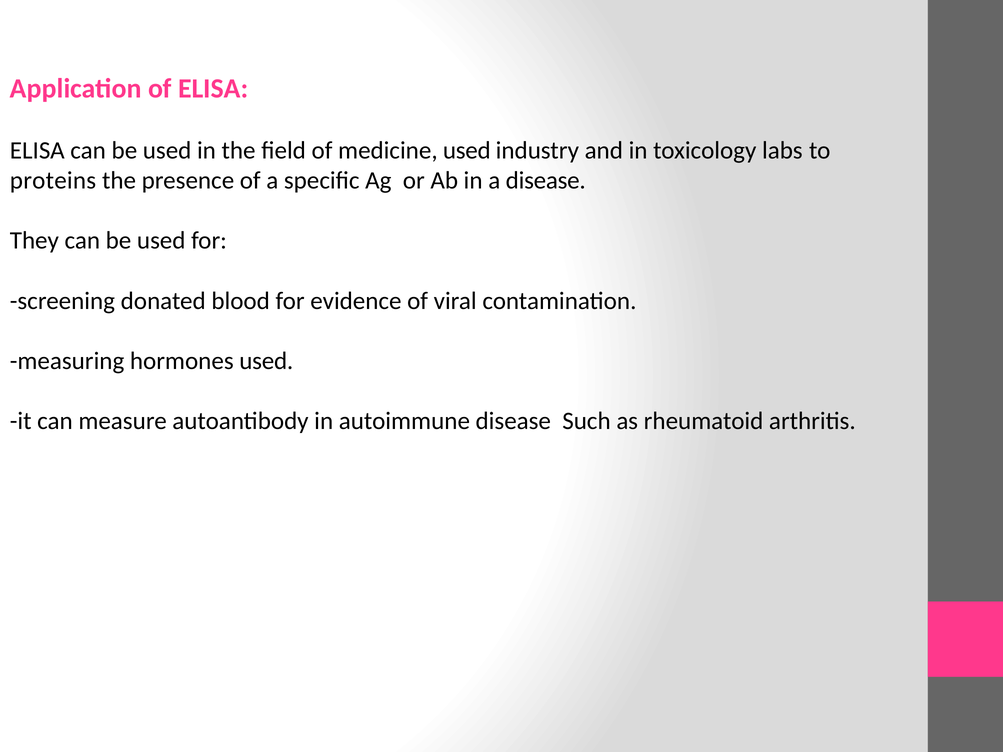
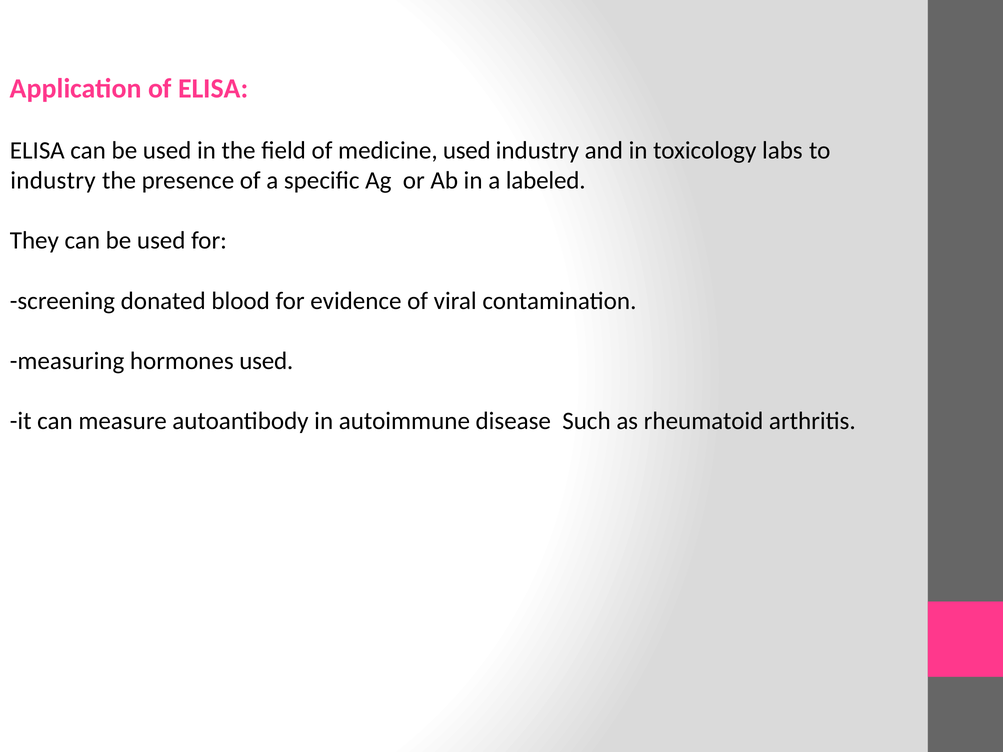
proteins: proteins -> industry (53, 181)
a disease: disease -> labeled (546, 181)
